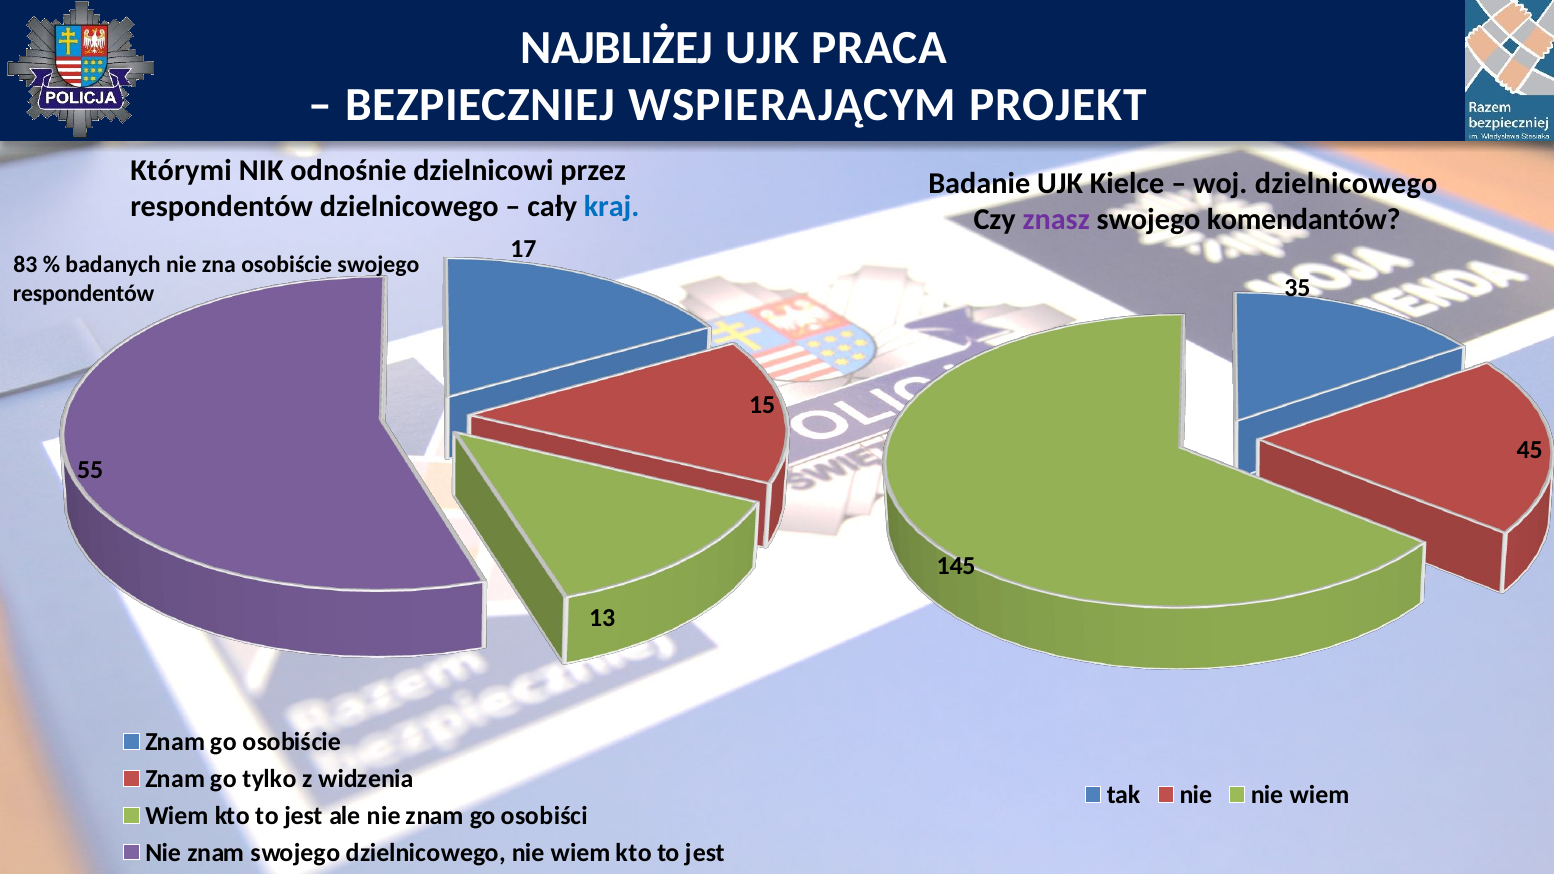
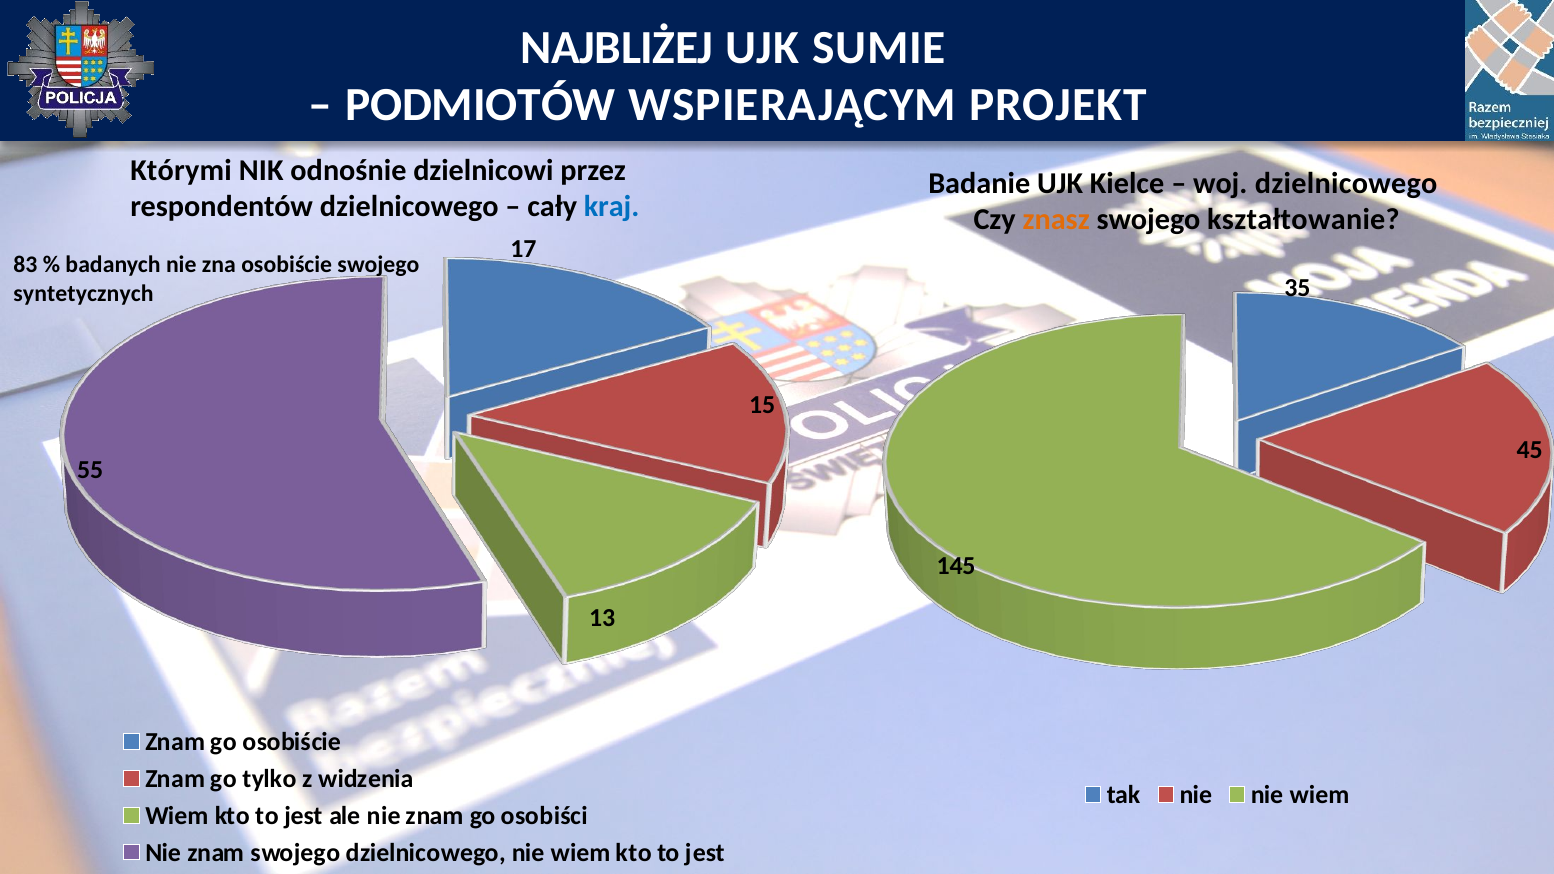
PRACA: PRACA -> SUMIE (879, 48)
BEZPIECZNIEJ: BEZPIECZNIEJ -> PODMIOTÓW (481, 105)
znasz colour: purple -> orange (1056, 220)
komendantów: komendantów -> kształtowanie (1303, 220)
respondentów: respondentów -> syntetycznych (84, 293)
